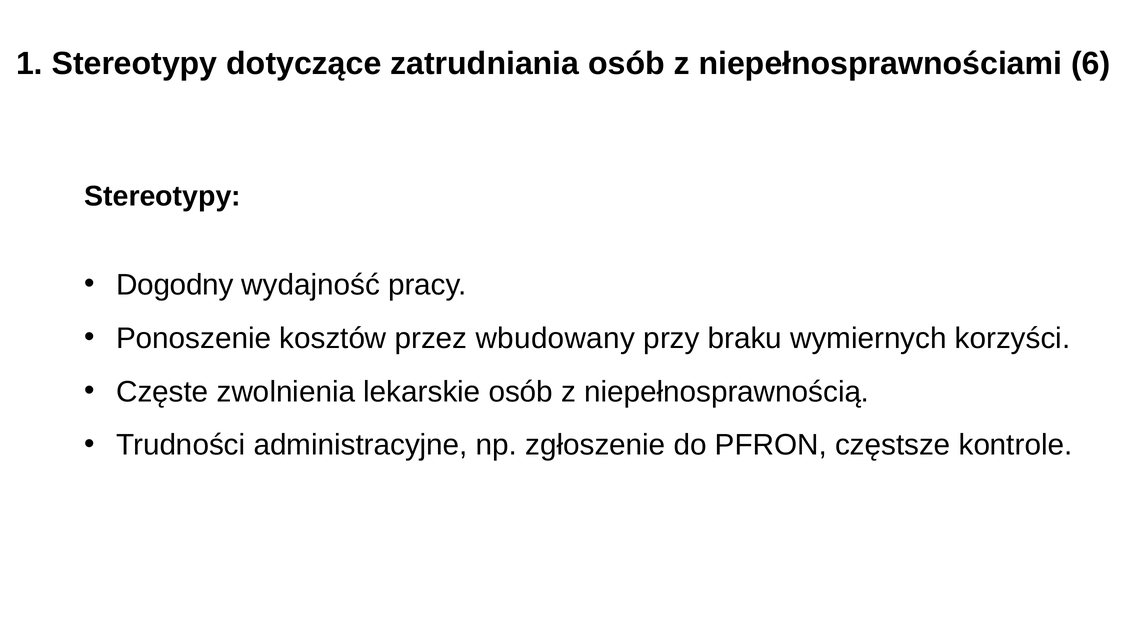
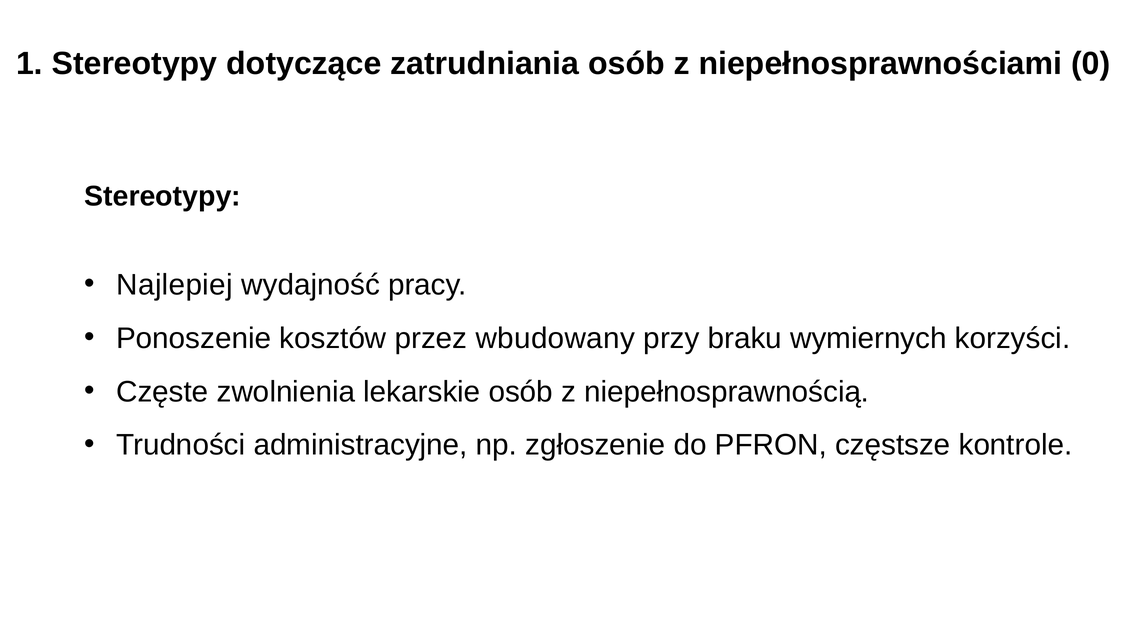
6: 6 -> 0 (1091, 64)
Dogodny: Dogodny -> Najlepiej (175, 285)
